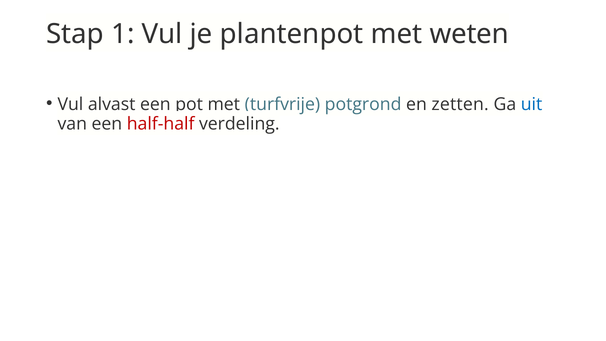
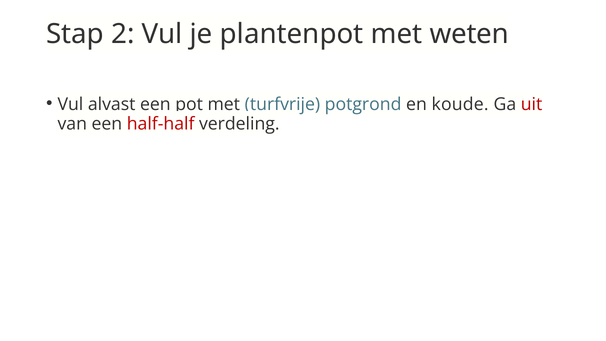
1: 1 -> 2 (123, 34)
zetten: zetten -> koude (460, 104)
uit colour: blue -> red (532, 104)
